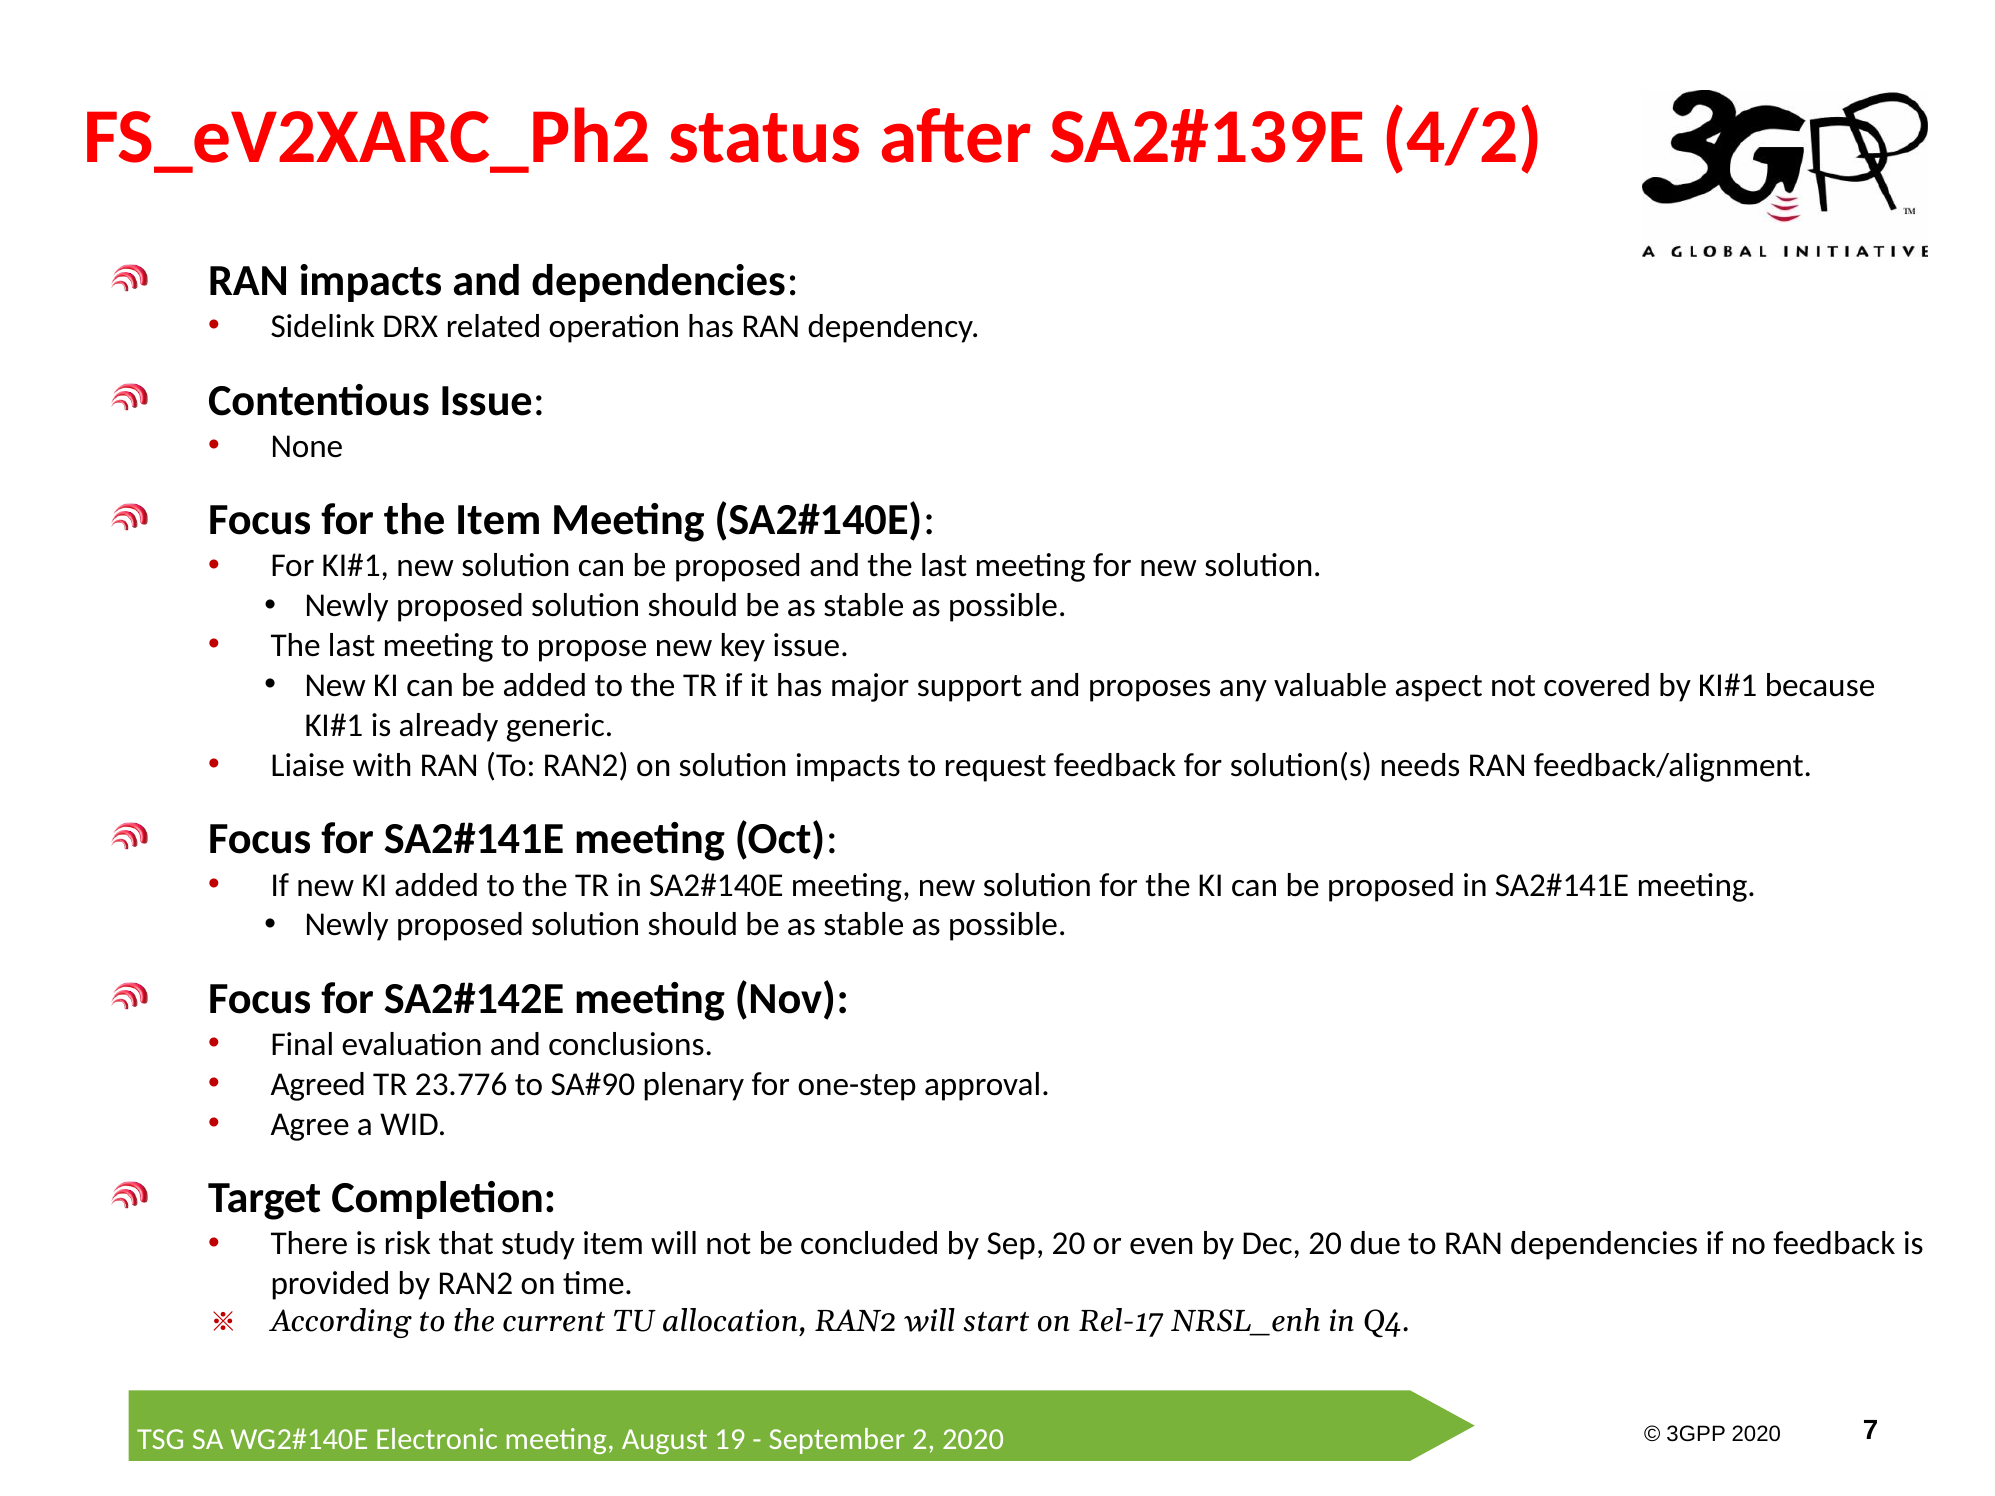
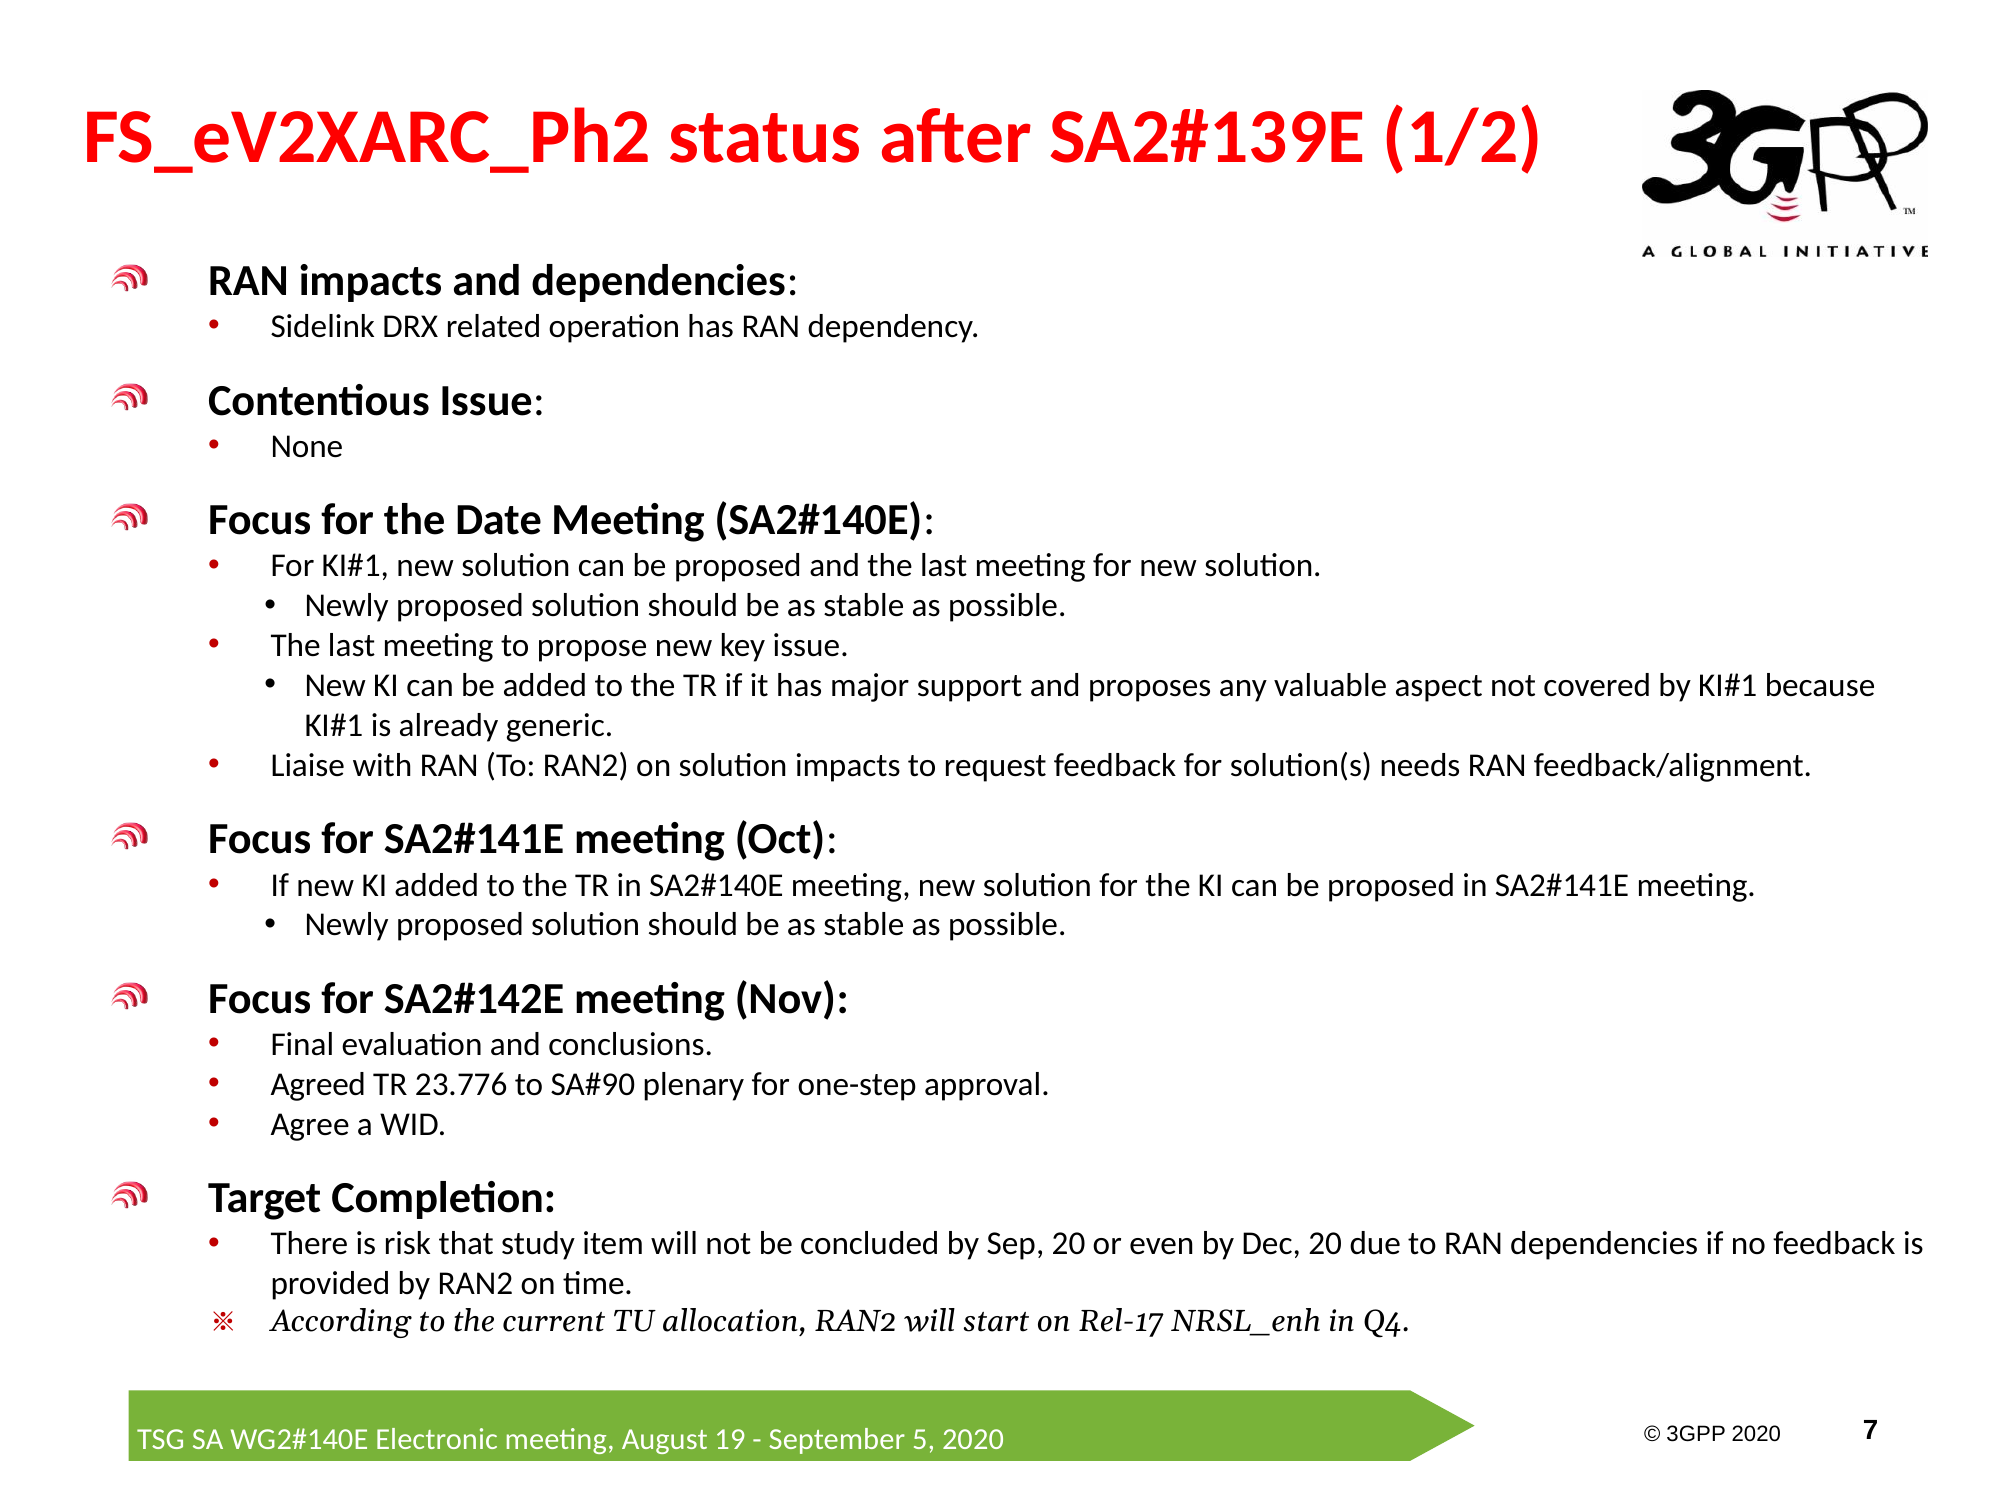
4/2: 4/2 -> 1/2 (1463, 137)
the Item: Item -> Date (499, 520)
2: 2 -> 5 (924, 1440)
